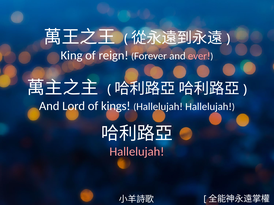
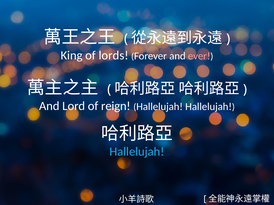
reign: reign -> lords (114, 56)
kings: kings -> reign (116, 106)
Hallelujah colour: pink -> light blue (137, 152)
